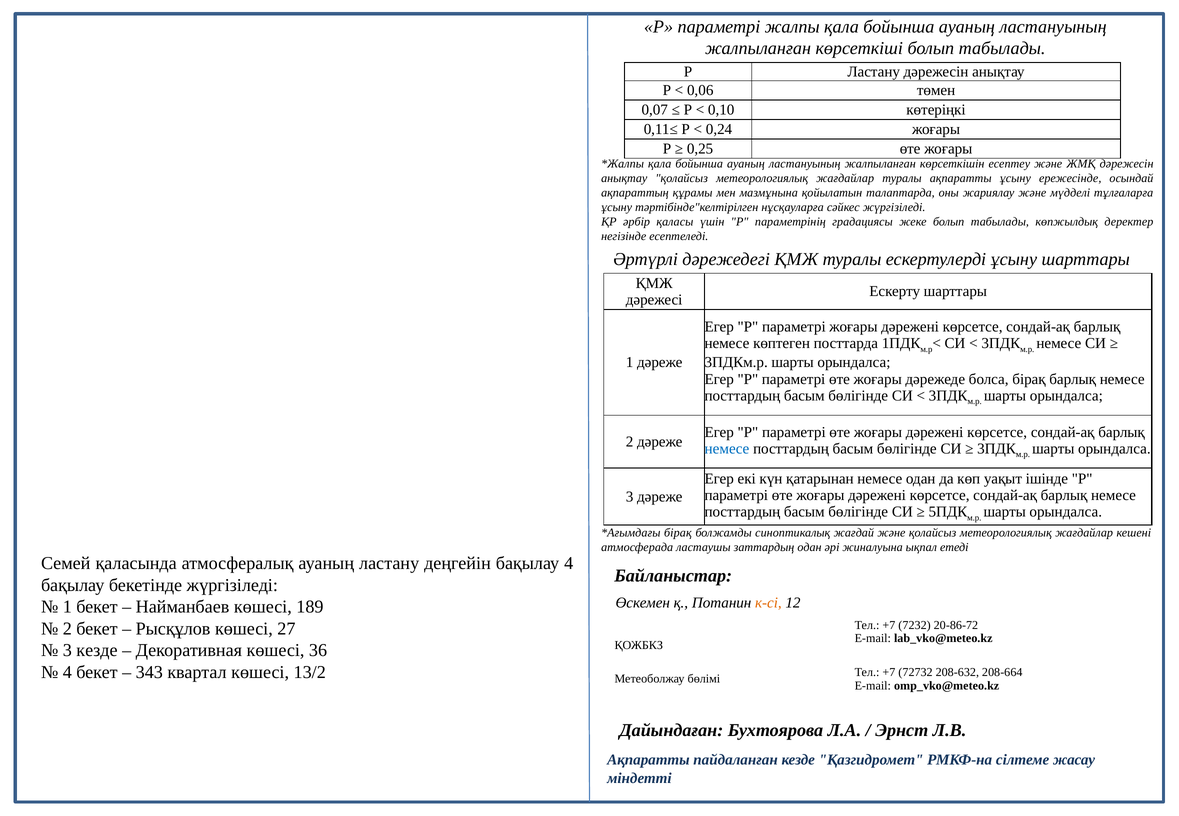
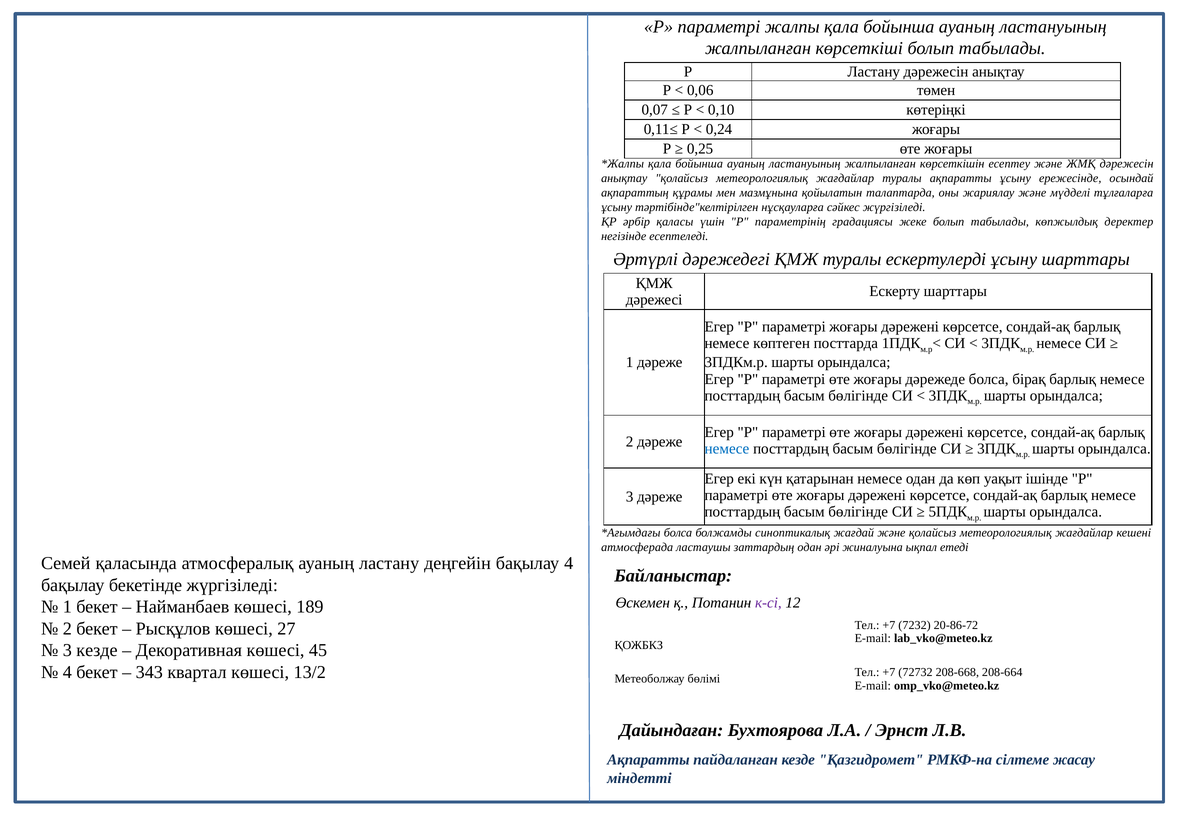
бірақ: бірақ -> болса (678, 533)
к-сі colour: orange -> purple (768, 603)
36: 36 -> 45 (318, 651)
208-632: 208-632 -> 208-668 (957, 672)
